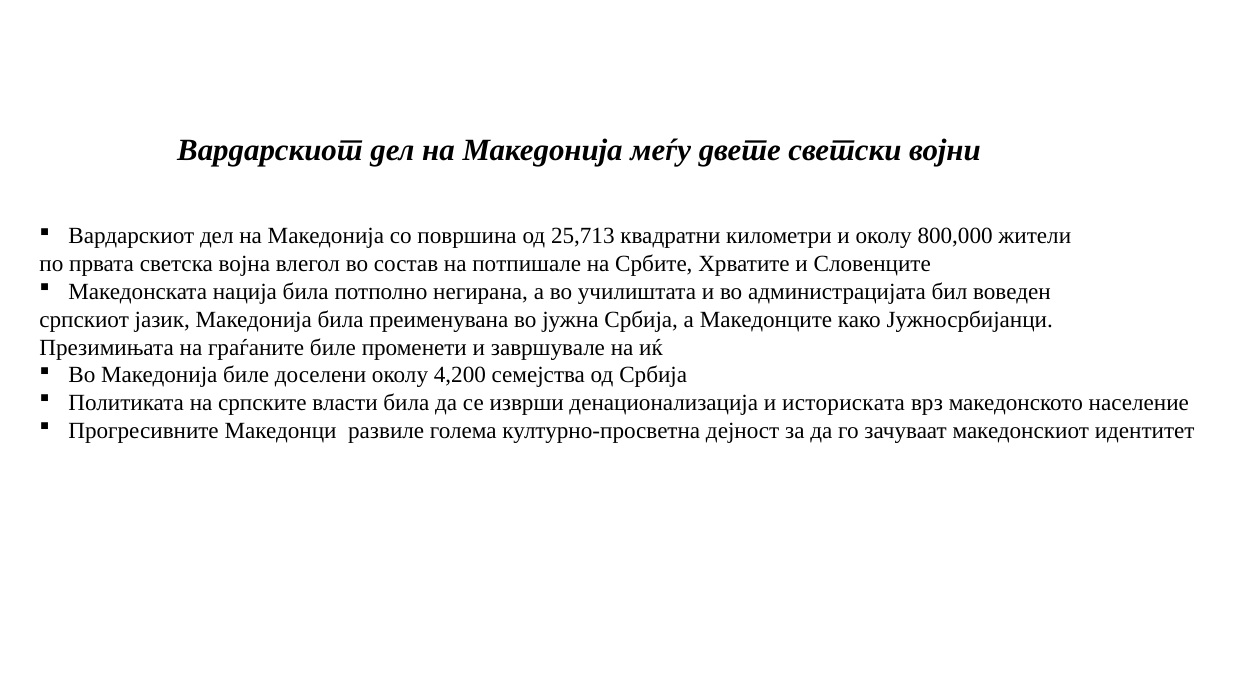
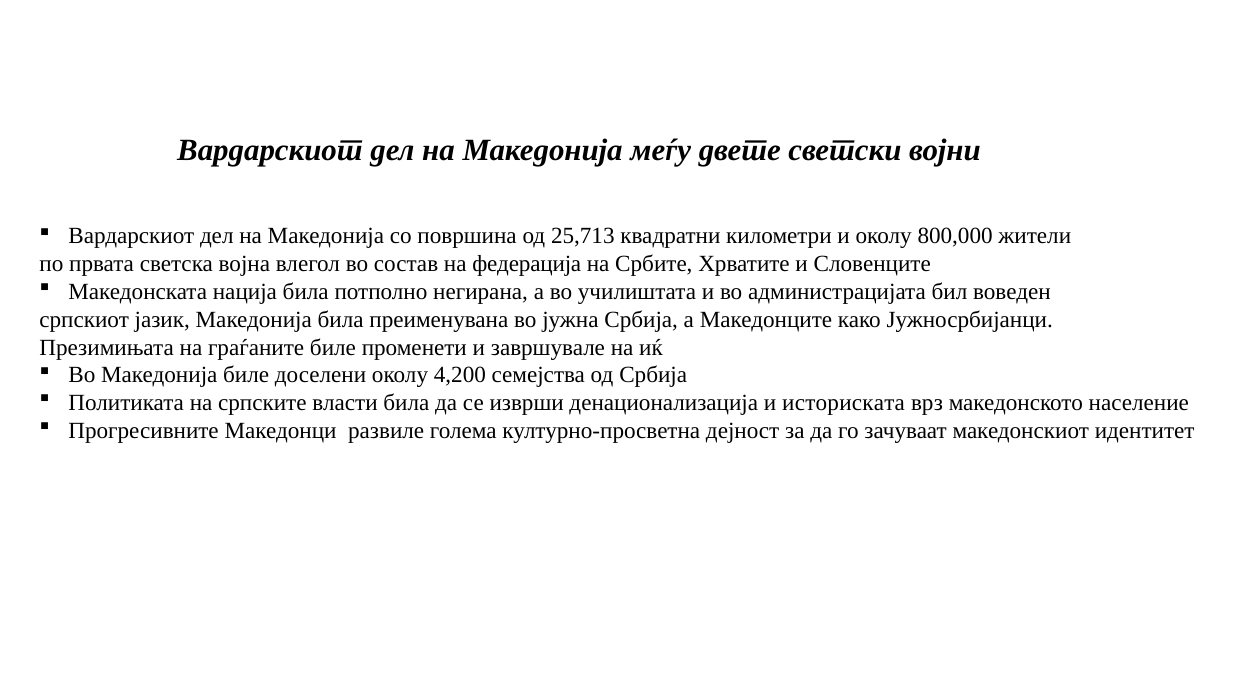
потпишале: потпишале -> федерација (527, 264)
